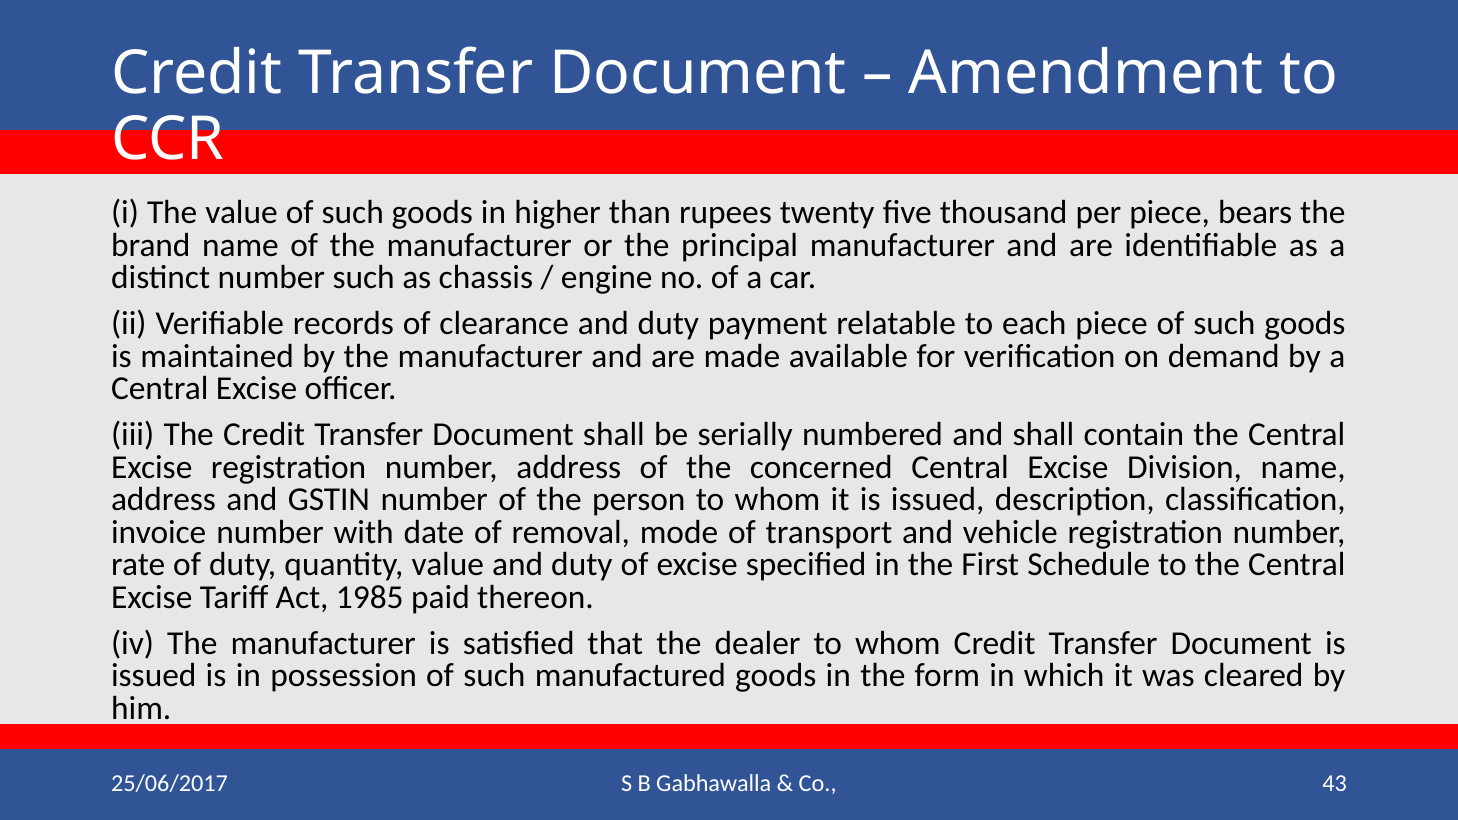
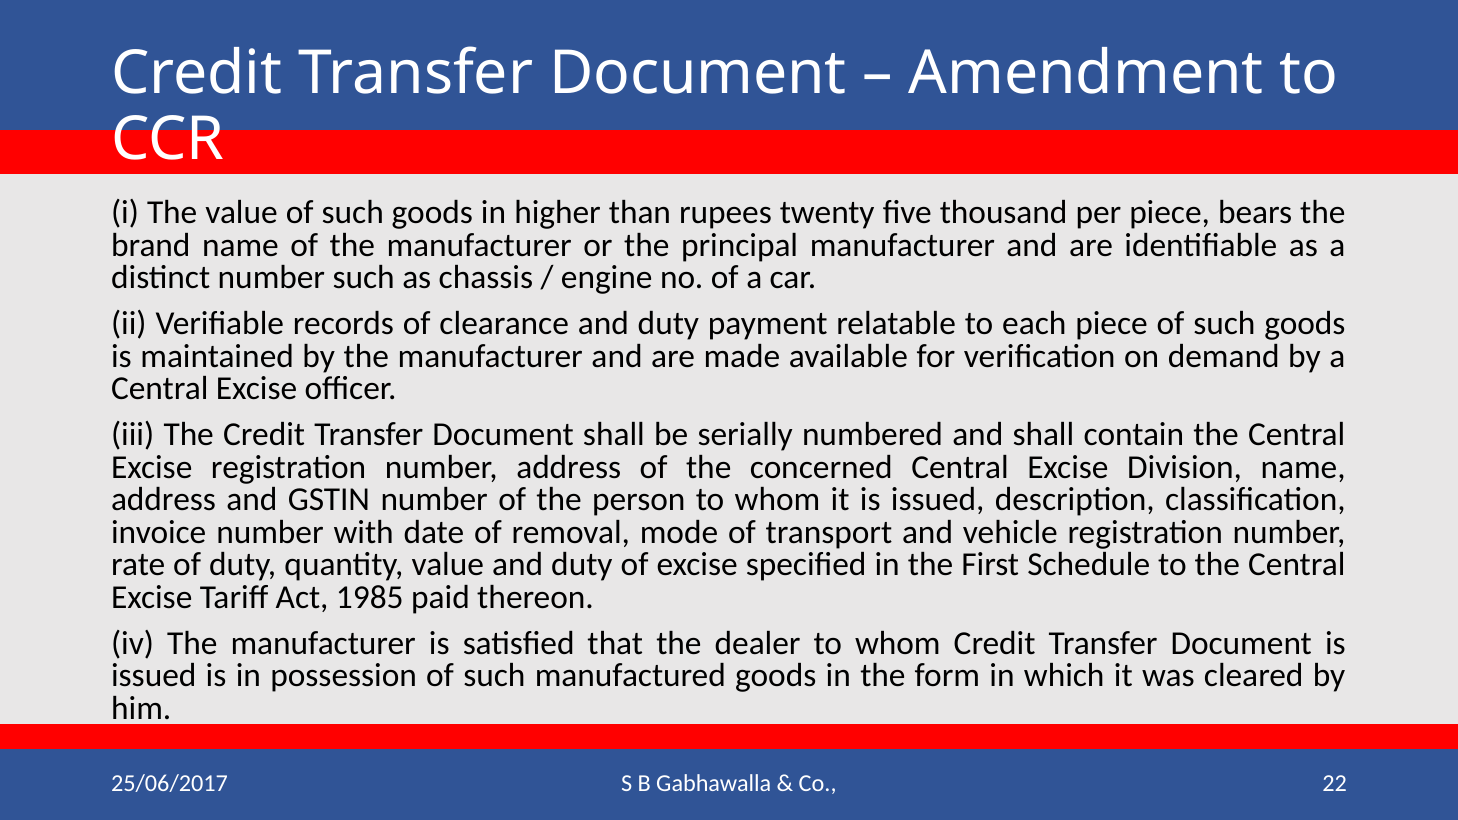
43: 43 -> 22 (1335, 783)
